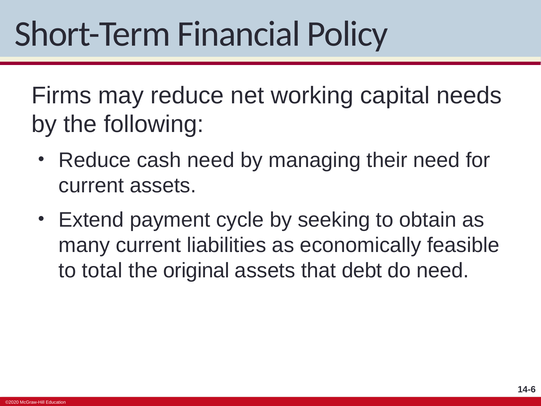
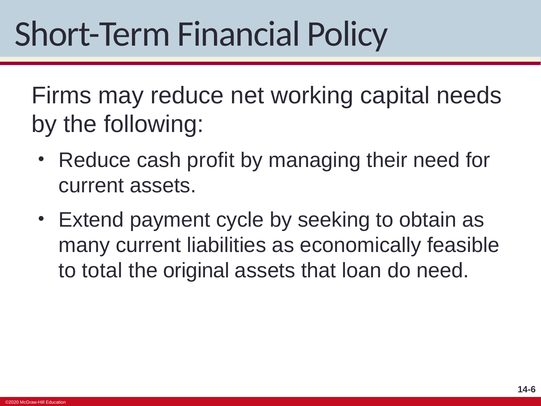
cash need: need -> profit (211, 160)
debt: debt -> loan (362, 270)
